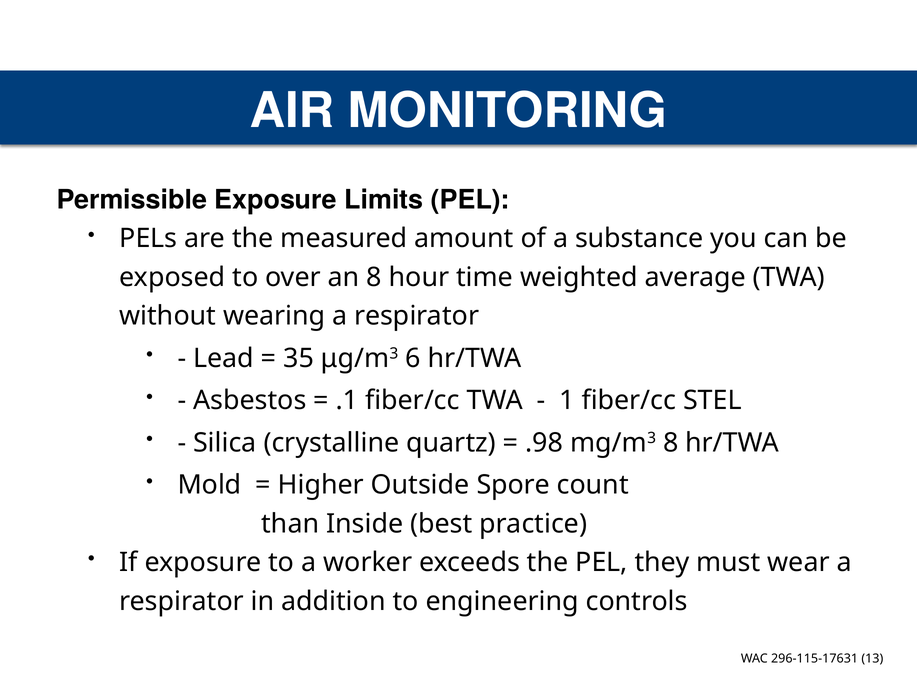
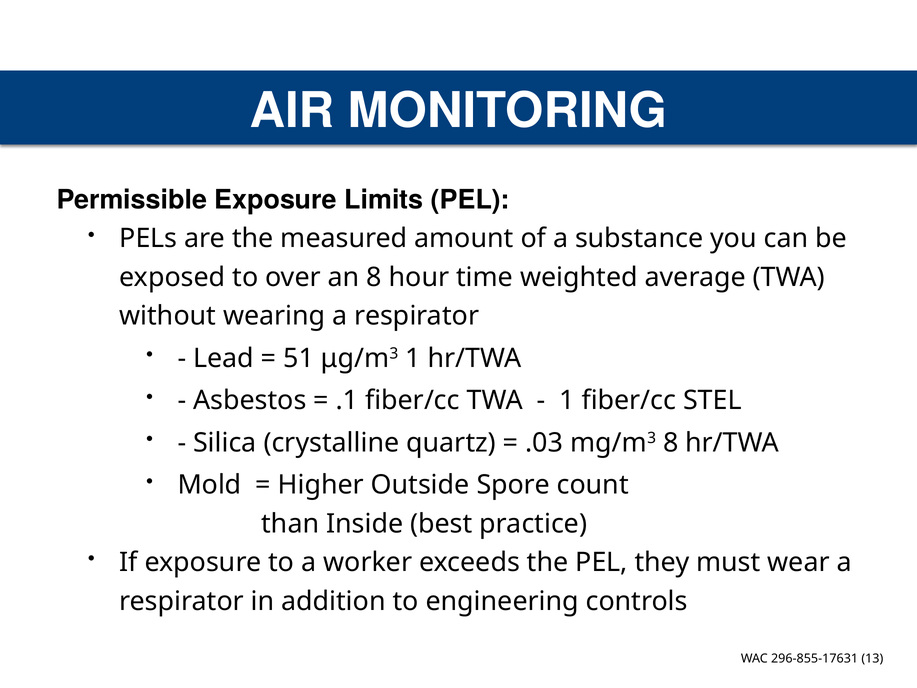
35: 35 -> 51 (299, 358)
μg/m3 6: 6 -> 1 (413, 358)
.98: .98 -> .03 (544, 443)
296-115-17631: 296-115-17631 -> 296-855-17631 (815, 658)
